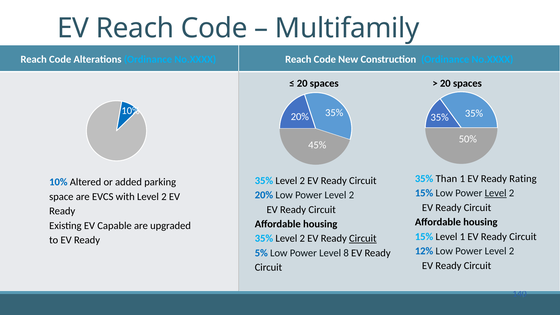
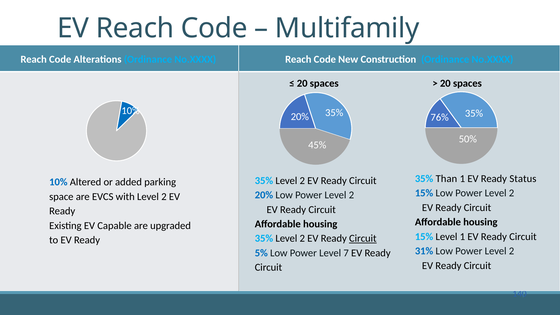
35%: 35% -> 76% (440, 118)
Rating: Rating -> Status (523, 179)
Level underline: present -> none (496, 193)
12%: 12% -> 31% (424, 251)
8: 8 -> 7 (346, 253)
